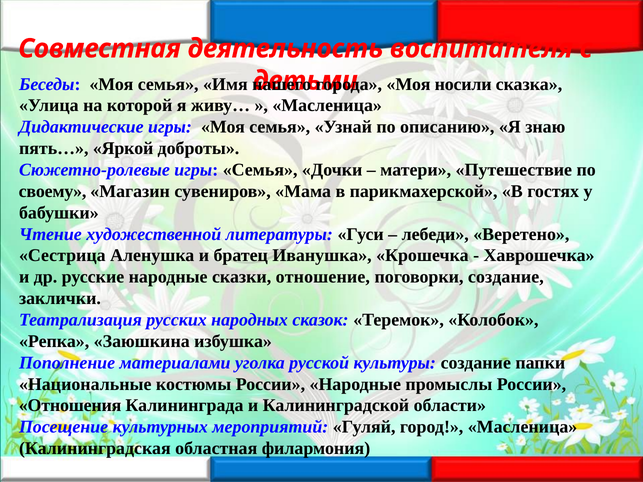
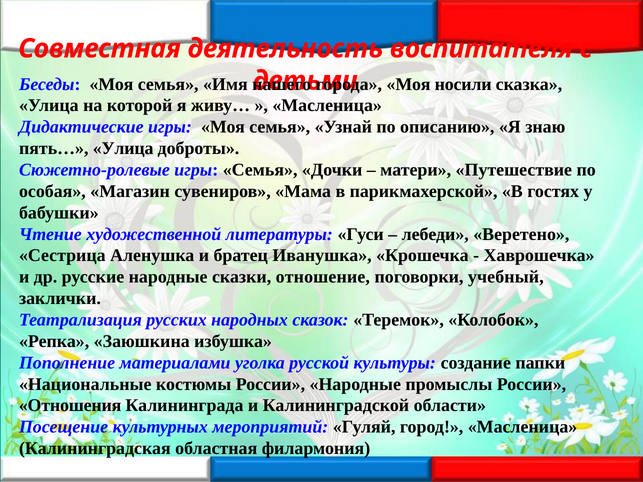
пять… Яркой: Яркой -> Улица (123, 148)
своему: своему -> особая (52, 191)
поговорки создание: создание -> учебный (506, 277)
